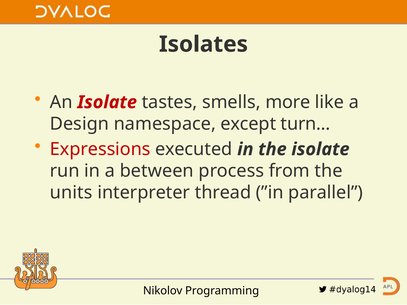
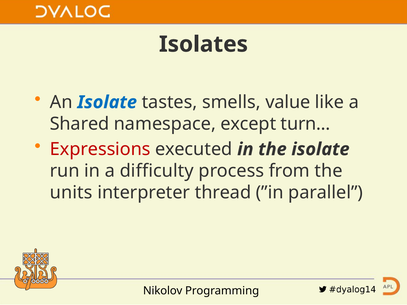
Isolate colour: red -> blue (107, 102)
more: more -> value (288, 102)
Design: Design -> Shared (80, 124)
between: between -> difficulty (157, 171)
